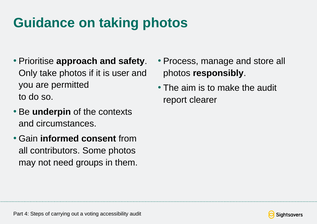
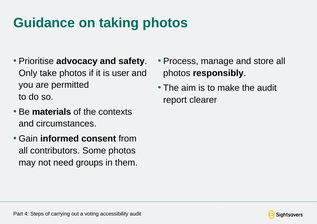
approach: approach -> advocacy (77, 61)
underpin: underpin -> materials (52, 112)
